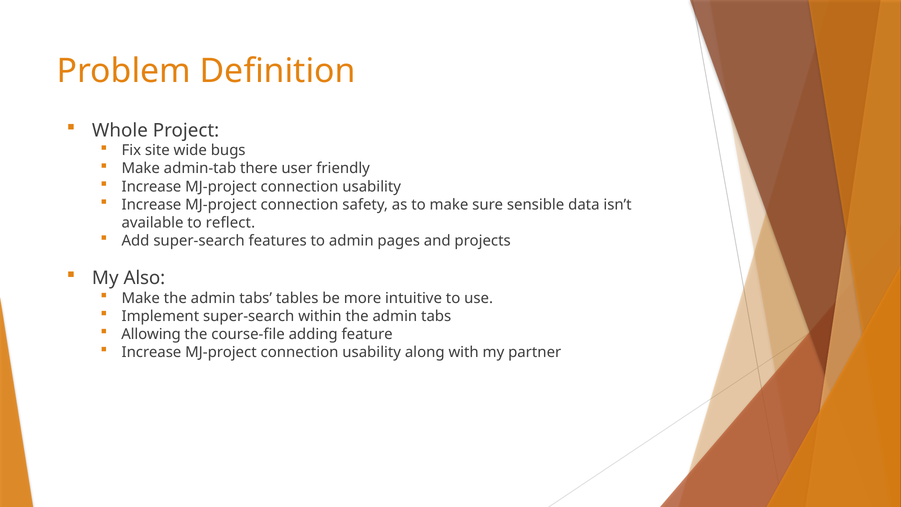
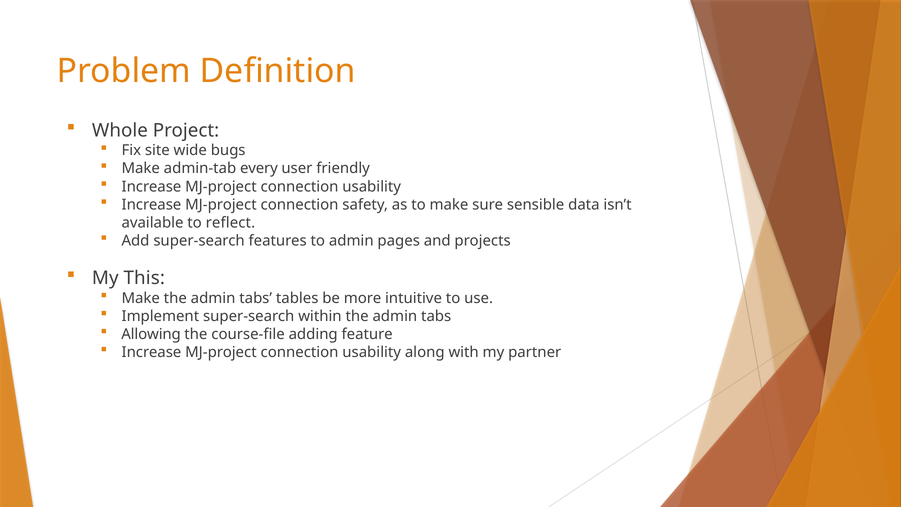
there: there -> every (259, 168)
Also: Also -> This (144, 278)
